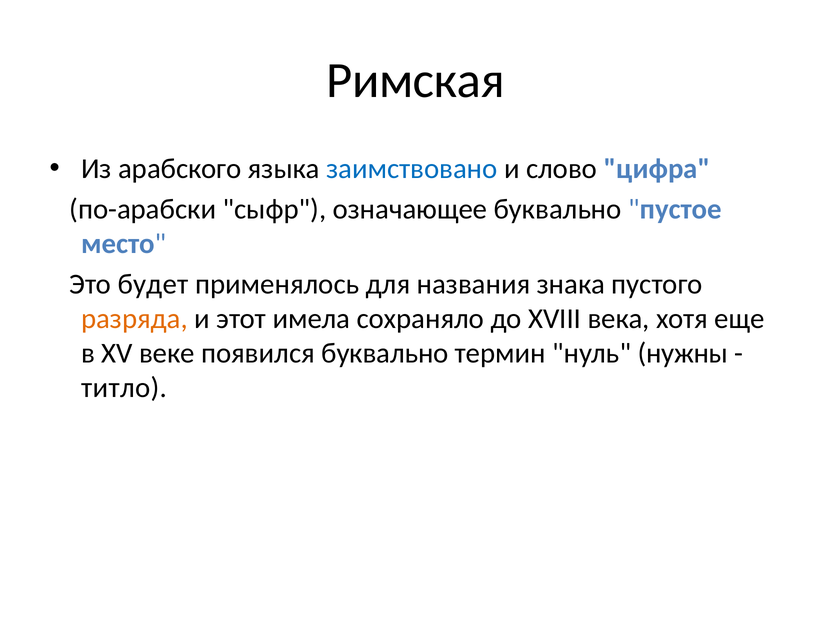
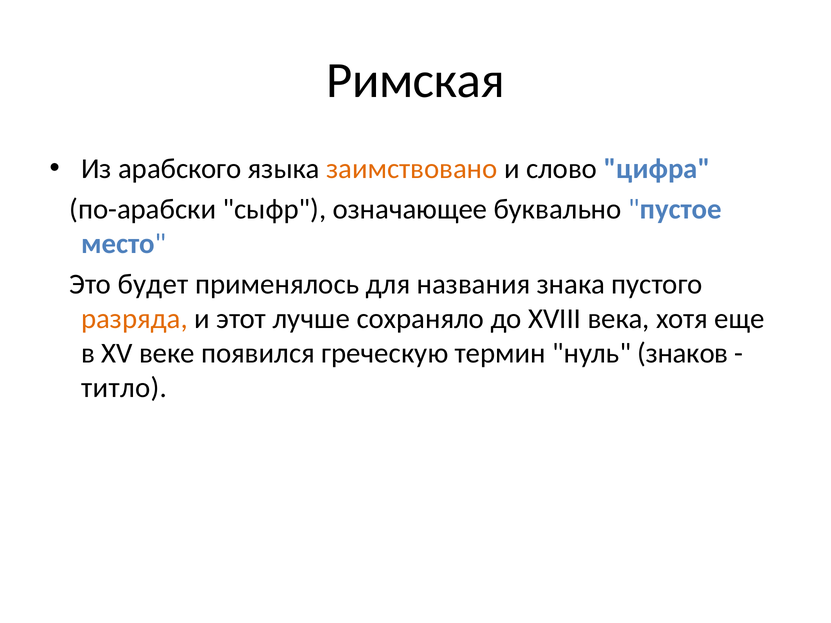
заимствовано colour: blue -> orange (412, 169)
имела: имела -> лучше (311, 319)
появился буквально: буквально -> греческую (385, 353)
нужны: нужны -> знаков (683, 353)
